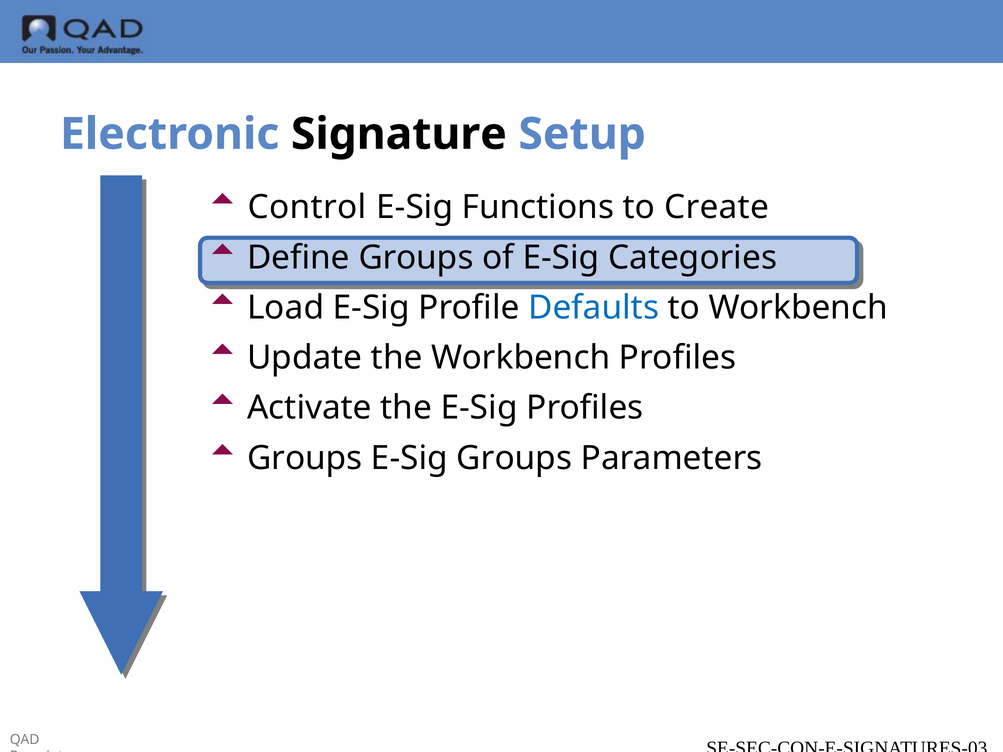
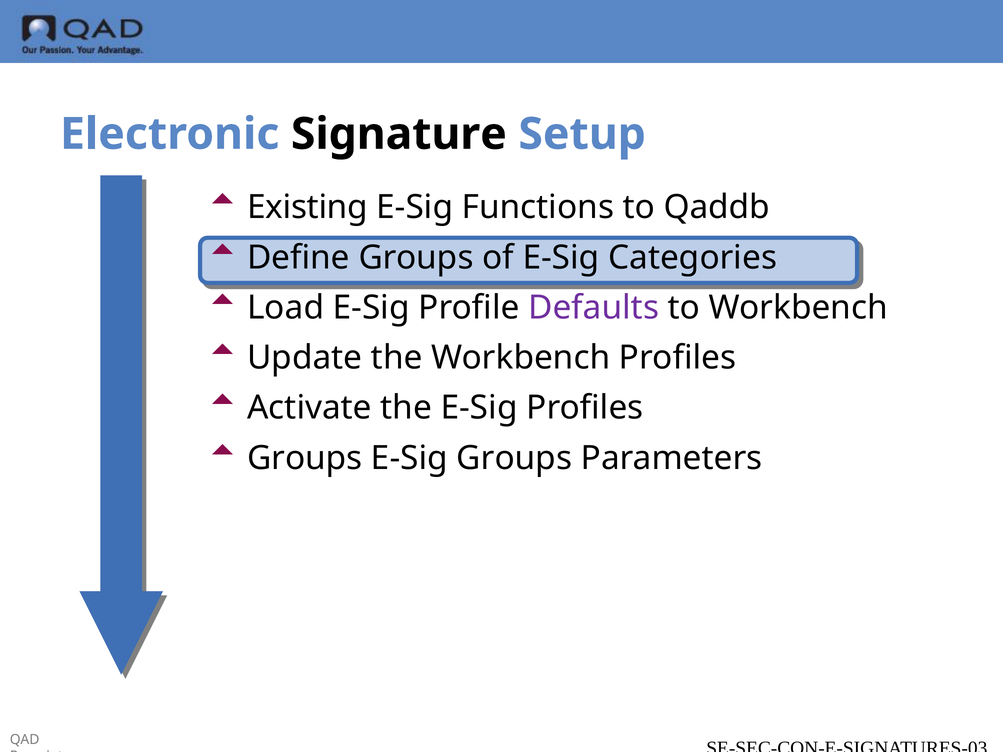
Control: Control -> Existing (307, 207)
Create: Create -> Qaddb (717, 207)
Defaults colour: blue -> purple (594, 308)
